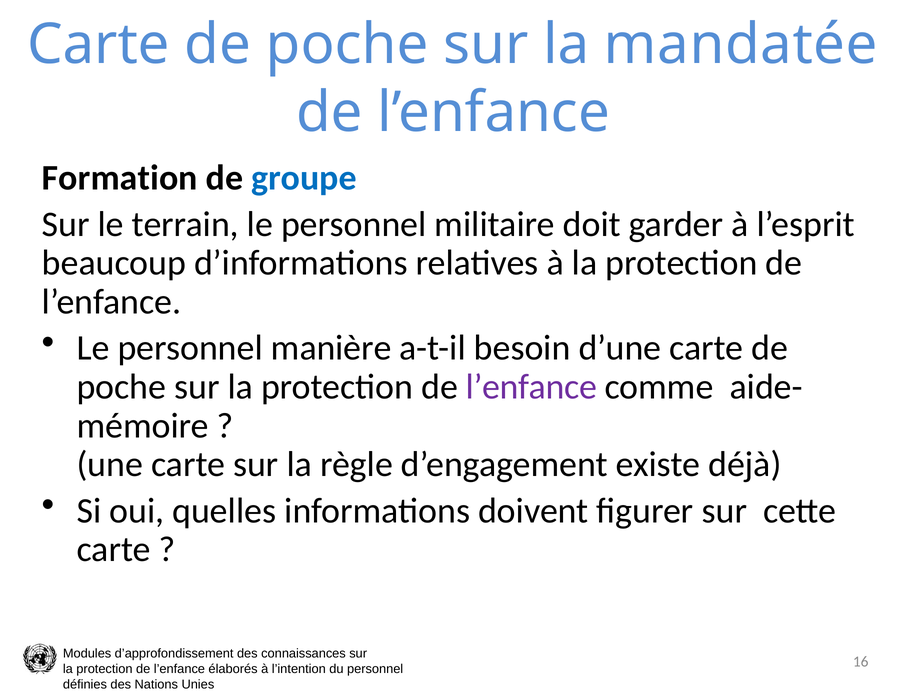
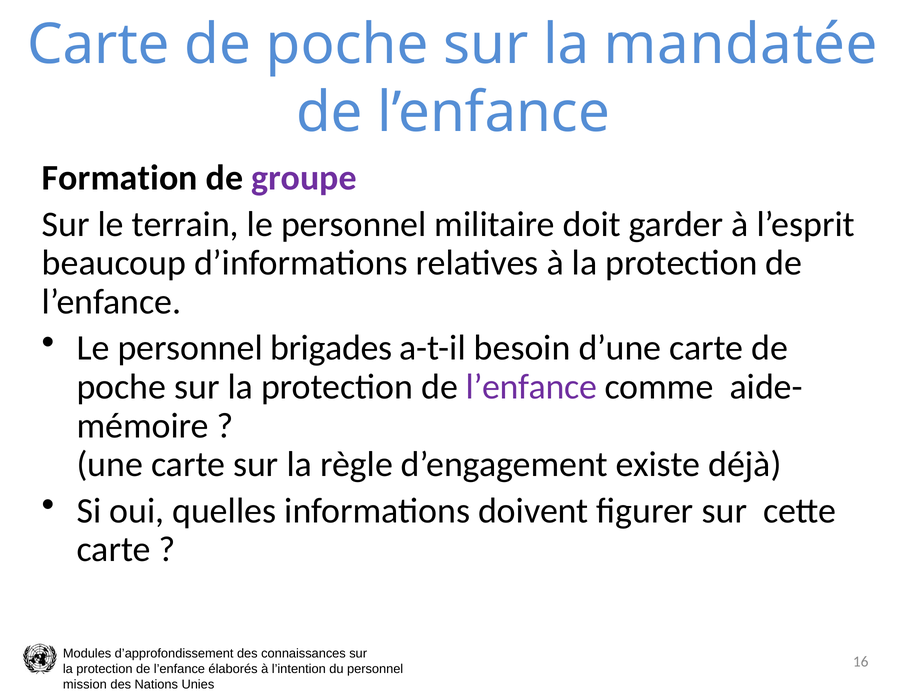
groupe colour: blue -> purple (304, 178)
manière: manière -> brigades (331, 348)
définies: définies -> mission (85, 685)
